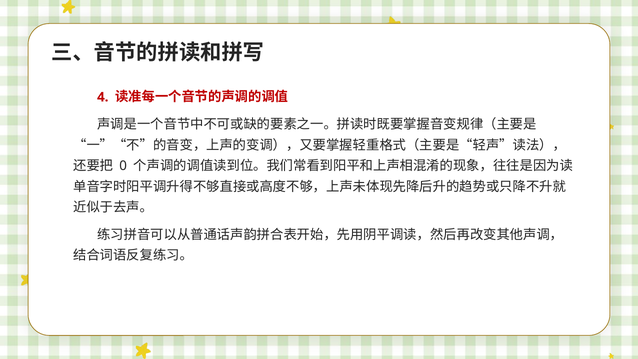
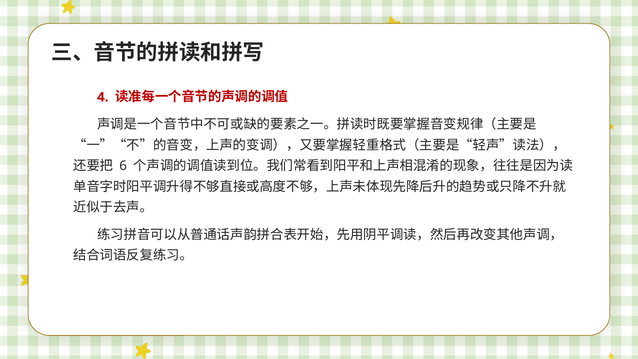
0: 0 -> 6 (123, 166)
